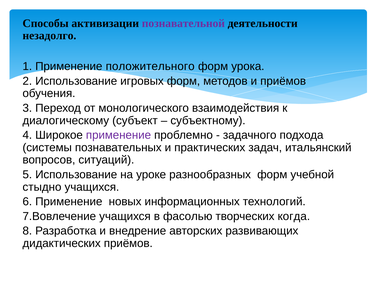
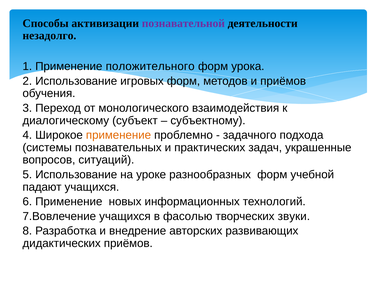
применение colour: purple -> orange (118, 135)
итальянский: итальянский -> украшенные (318, 148)
стыдно: стыдно -> падают (42, 187)
когда: когда -> звуки (294, 216)
